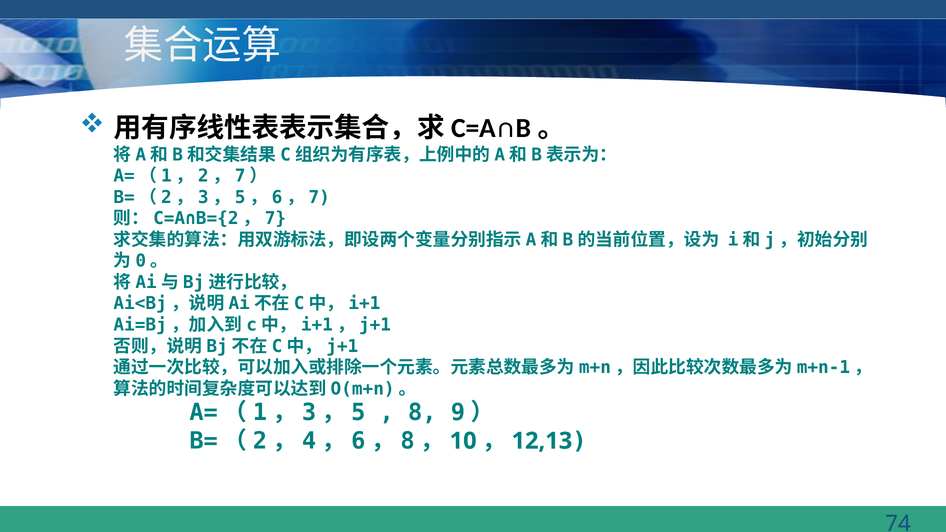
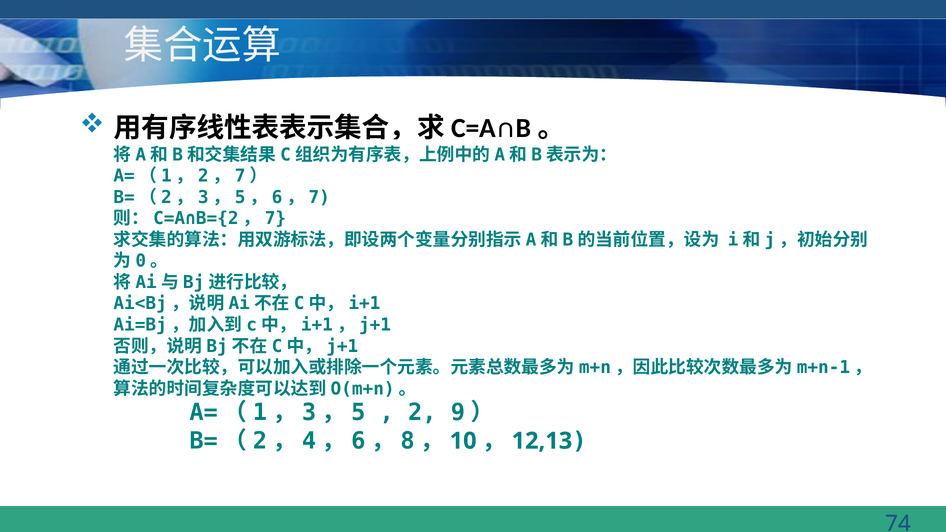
8: 8 -> 2 (422, 413)
